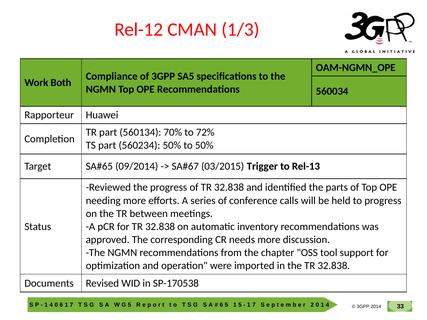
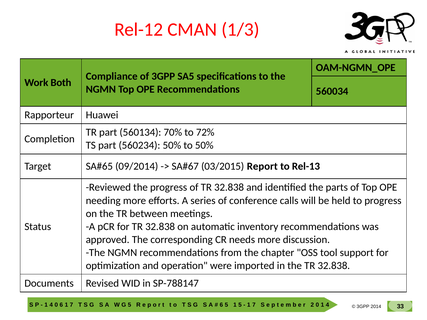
Trigger: Trigger -> Report (262, 167)
SP-170538: SP-170538 -> SP-788147 (176, 283)
